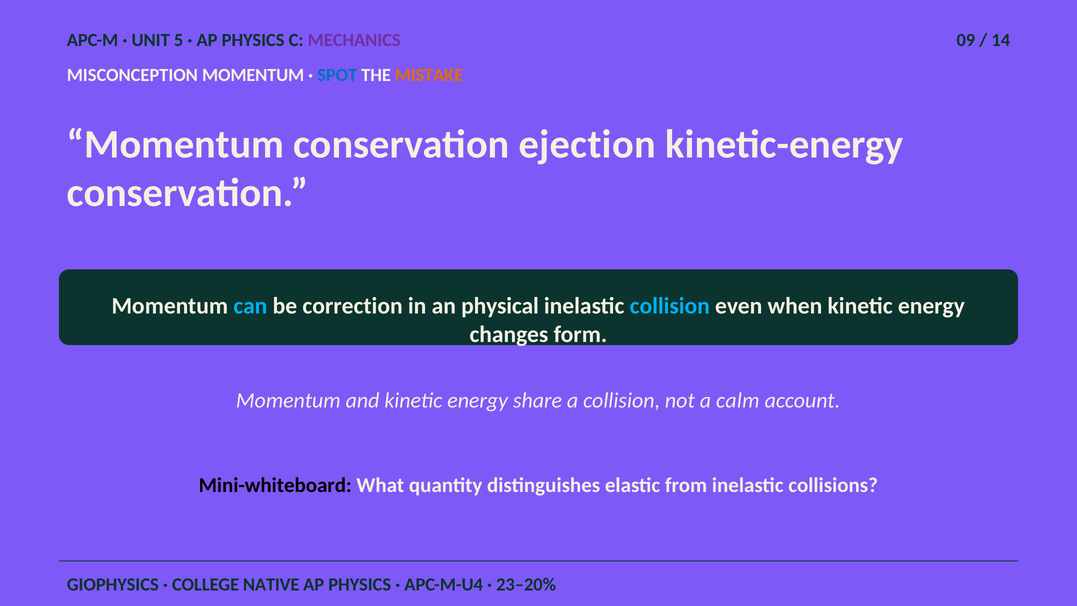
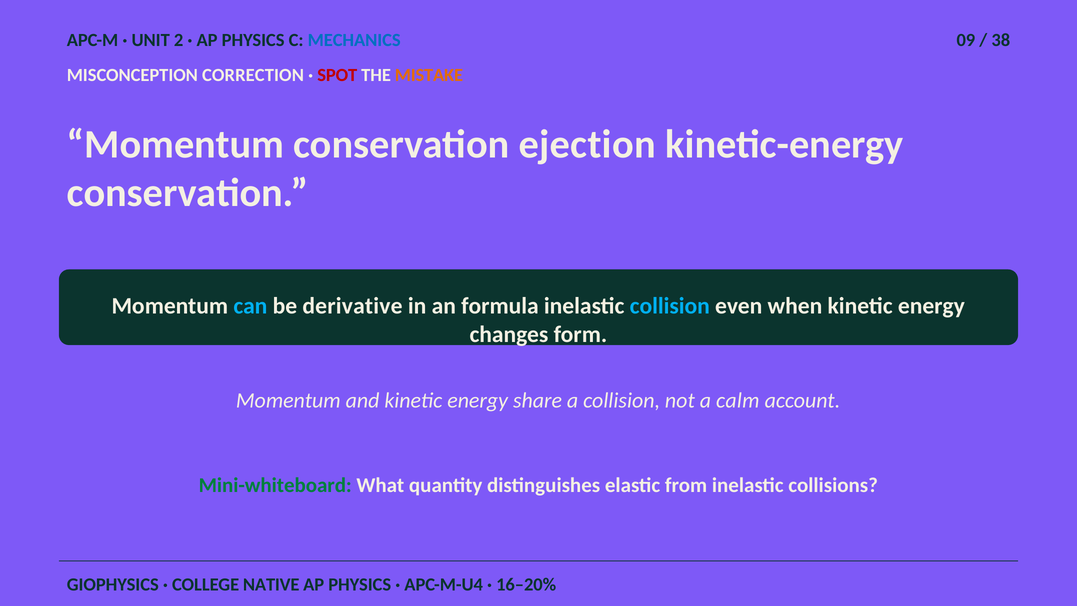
5: 5 -> 2 (179, 40)
MECHANICS colour: purple -> blue (354, 40)
14: 14 -> 38 (1001, 40)
MISCONCEPTION MOMENTUM: MOMENTUM -> CORRECTION (253, 75)
SPOT colour: blue -> red (337, 75)
correction: correction -> derivative (352, 306)
physical: physical -> formula (500, 306)
Mini-whiteboard colour: black -> green (275, 485)
23–20%: 23–20% -> 16–20% (526, 584)
